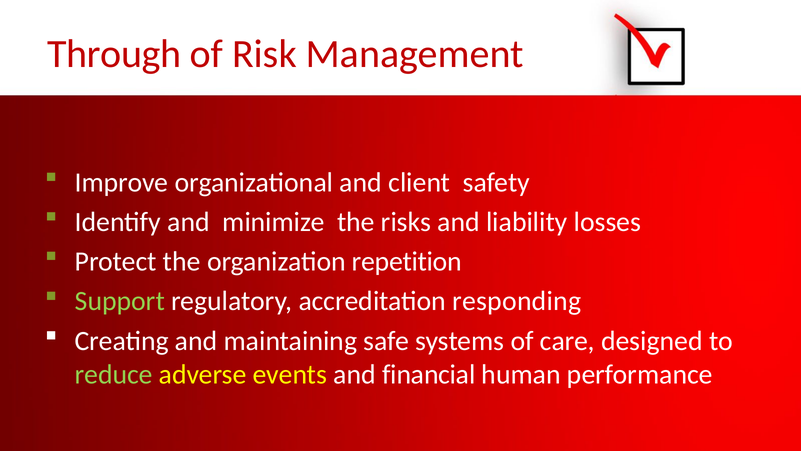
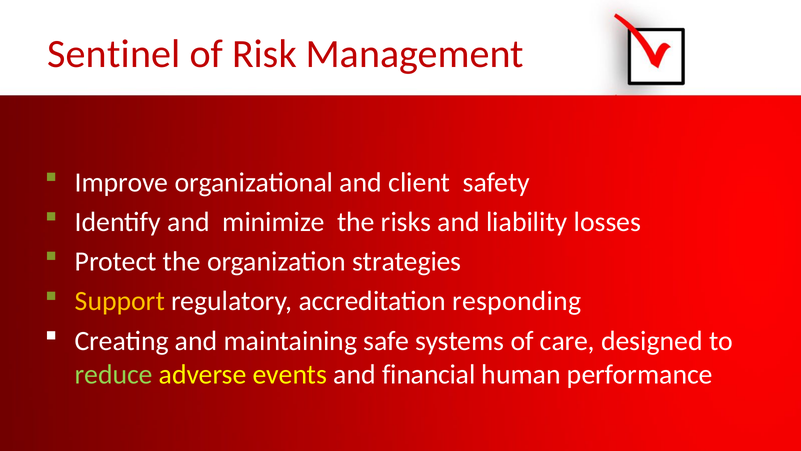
Through: Through -> Sentinel (114, 54)
repetition: repetition -> strategies (407, 261)
Support colour: light green -> yellow (120, 301)
